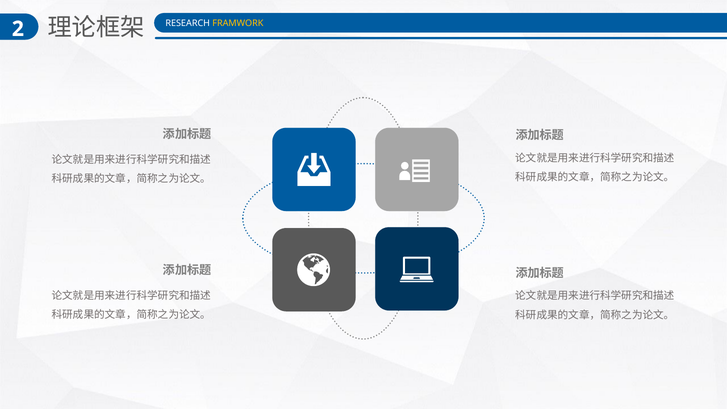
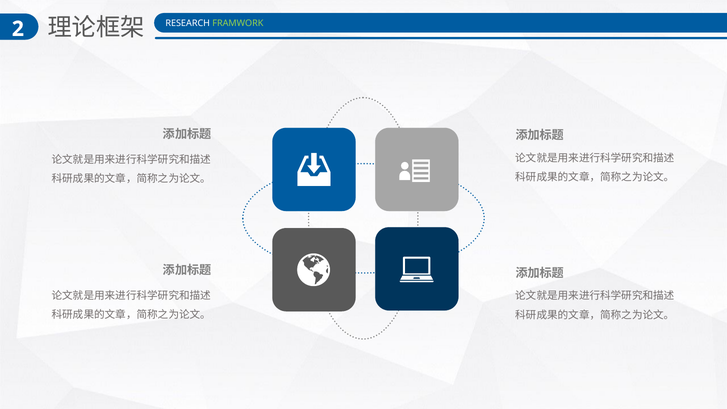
FRAMWORK colour: yellow -> light green (238, 23)
